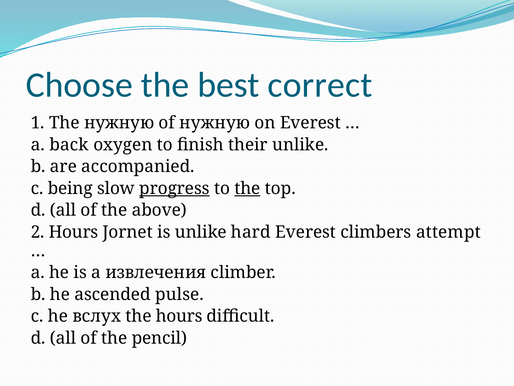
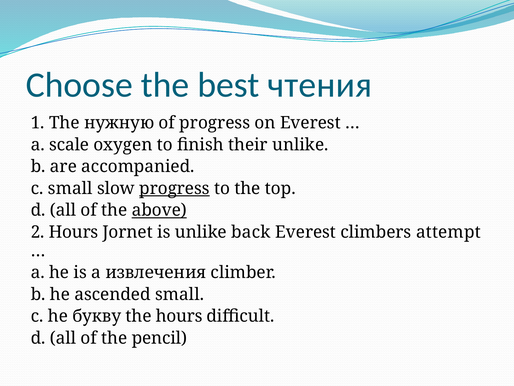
correct: correct -> чтения (320, 85)
of нужную: нужную -> progress (215, 123)
back: back -> scale (69, 145)
c being: being -> small (70, 188)
the underline: present -> none (247, 188)
above underline: none -> present (159, 210)
hard: hard -> back (251, 232)
ascended pulse: pulse -> small (180, 294)
вслух: вслух -> букву (97, 316)
